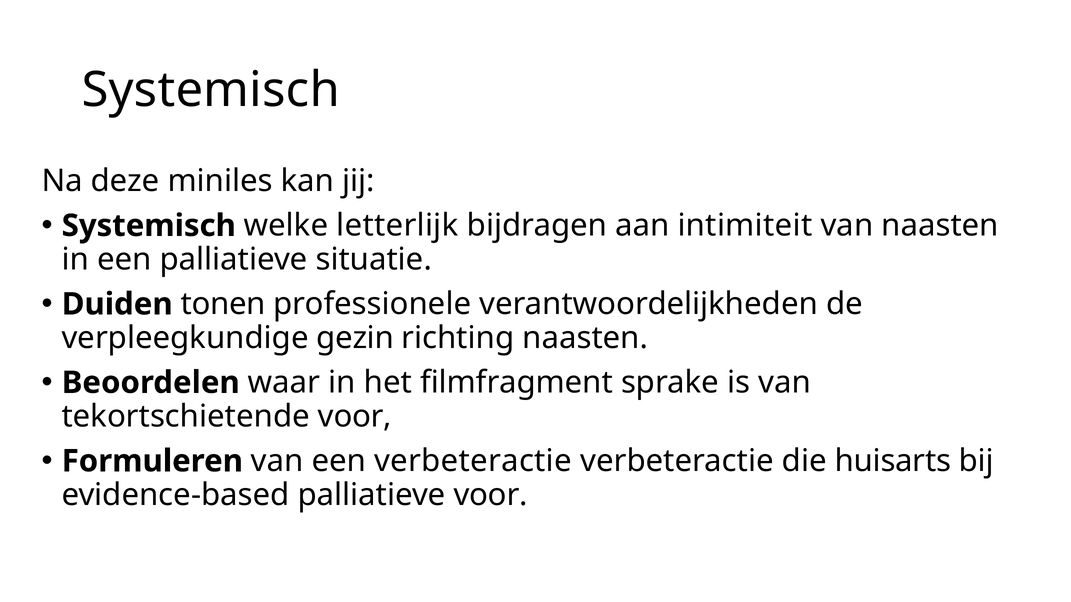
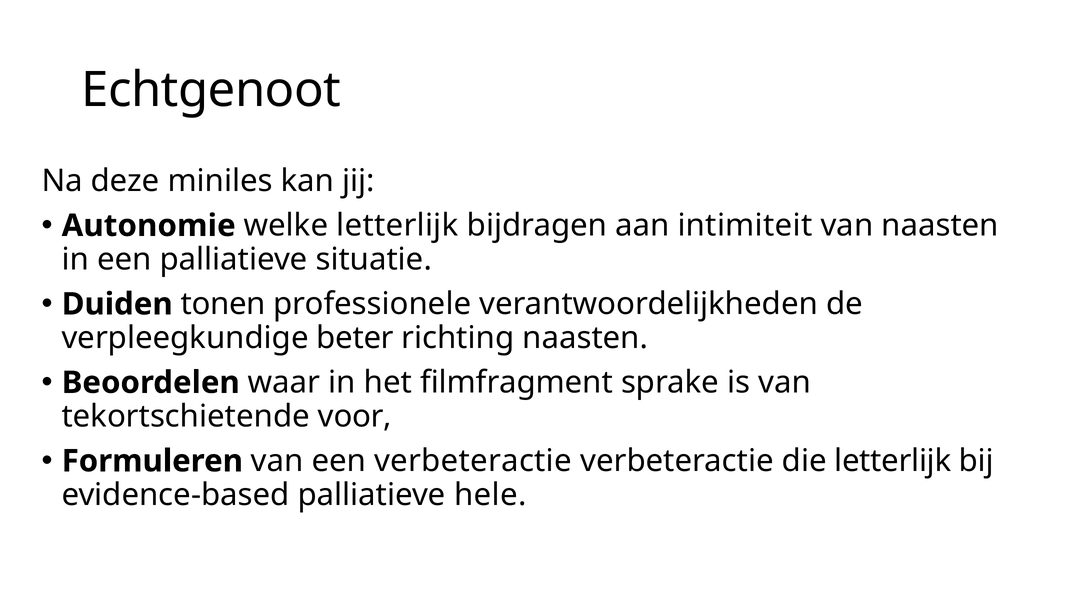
Systemisch: Systemisch -> Echtgenoot (211, 90)
Systemisch: Systemisch -> Autonomie (149, 226)
gezin: gezin -> beter (355, 338)
die huisarts: huisarts -> letterlijk (893, 461)
palliatieve voor: voor -> hele (490, 495)
